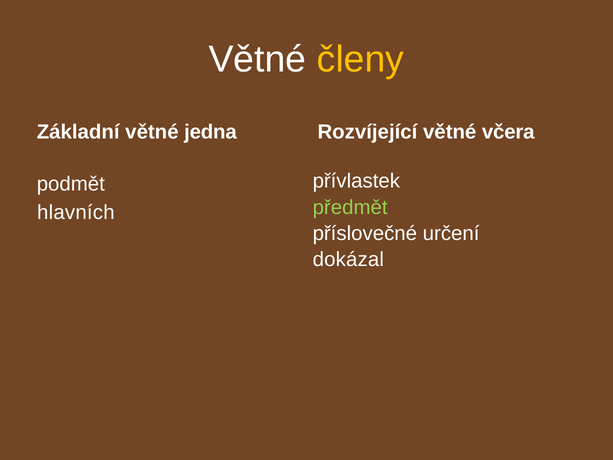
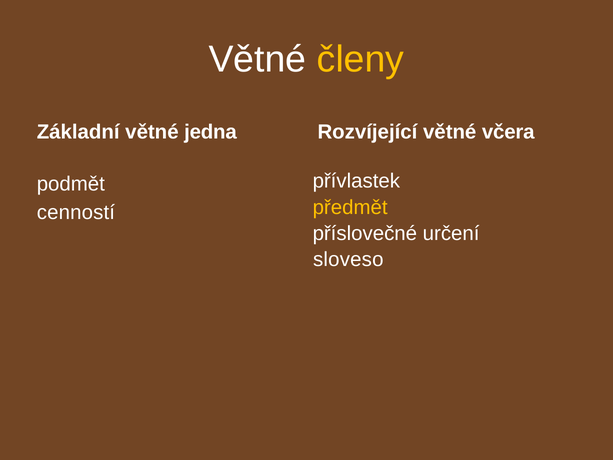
předmět colour: light green -> yellow (350, 207)
hlavních: hlavních -> cenností (76, 212)
dokázal: dokázal -> sloveso (348, 260)
